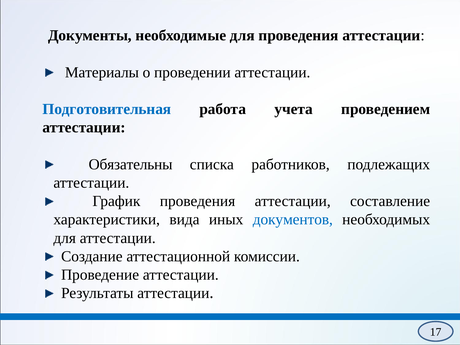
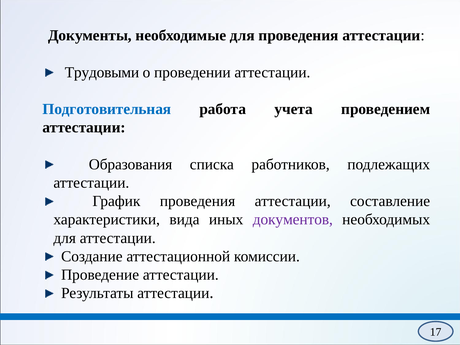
Материалы: Материалы -> Трудовыми (102, 72)
Обязательны: Обязательны -> Образования (131, 164)
документов colour: blue -> purple (293, 220)
